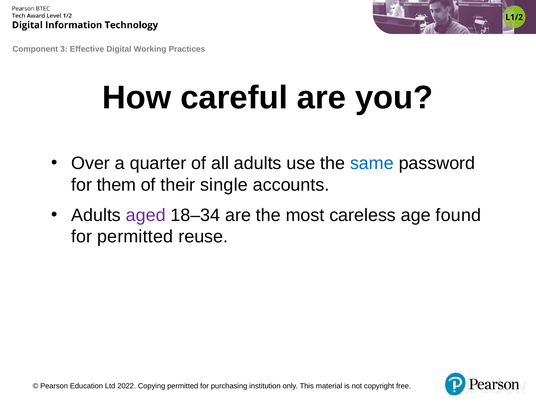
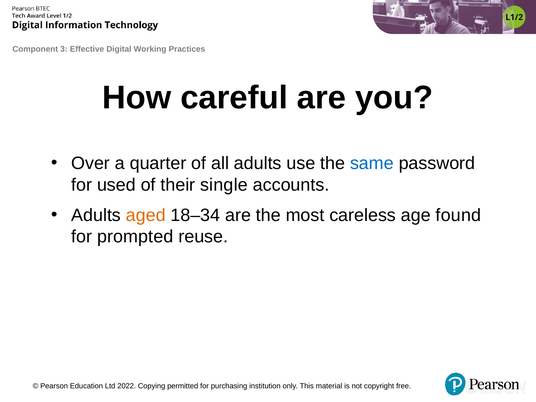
them: them -> used (116, 185)
aged colour: purple -> orange (146, 215)
for permitted: permitted -> prompted (135, 237)
